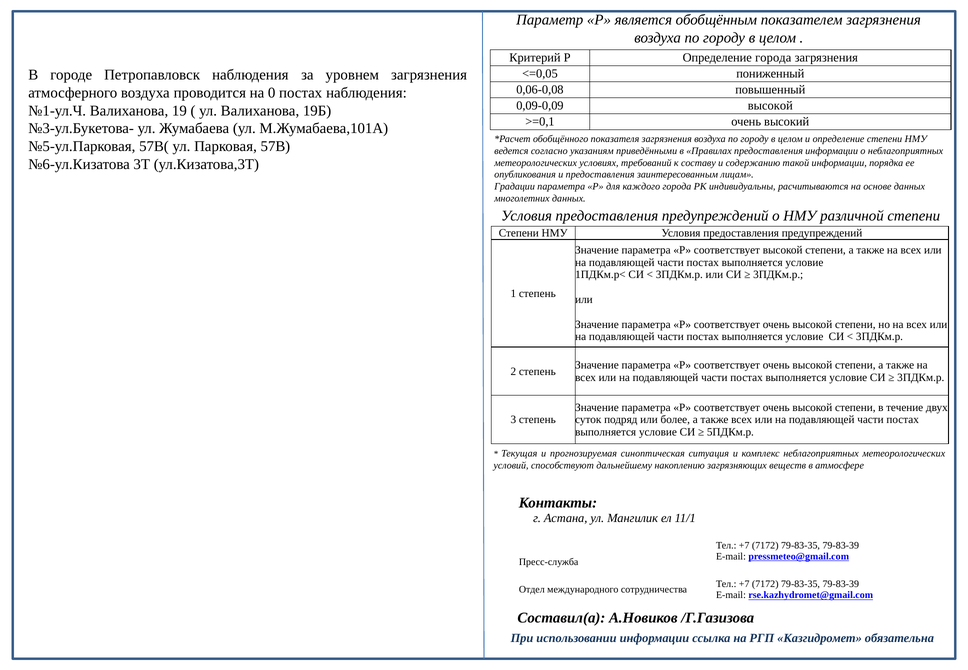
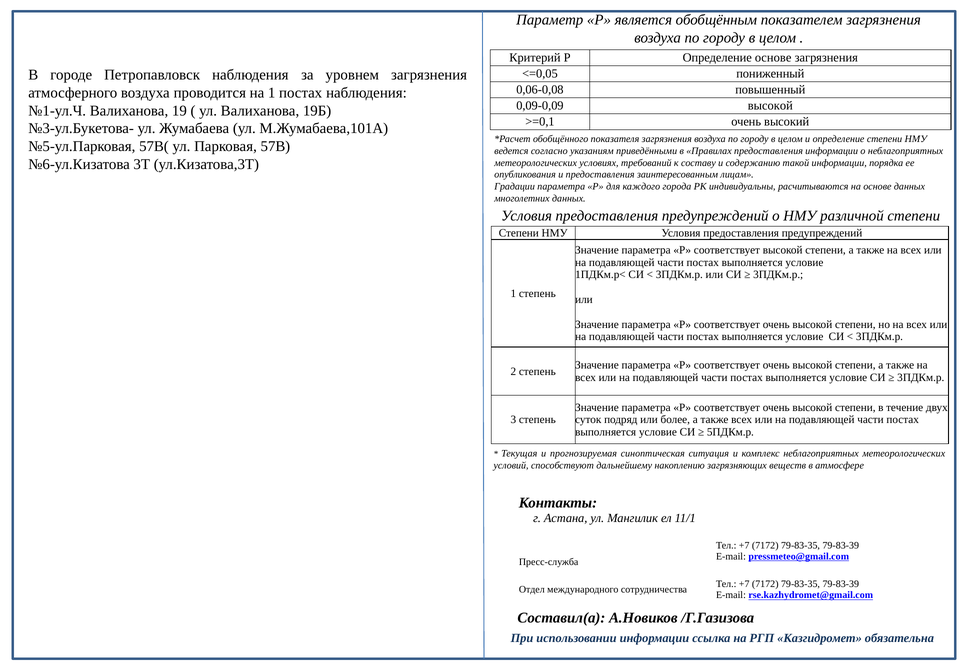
Определение города: города -> основе (773, 58)
на 0: 0 -> 1 (272, 93)
